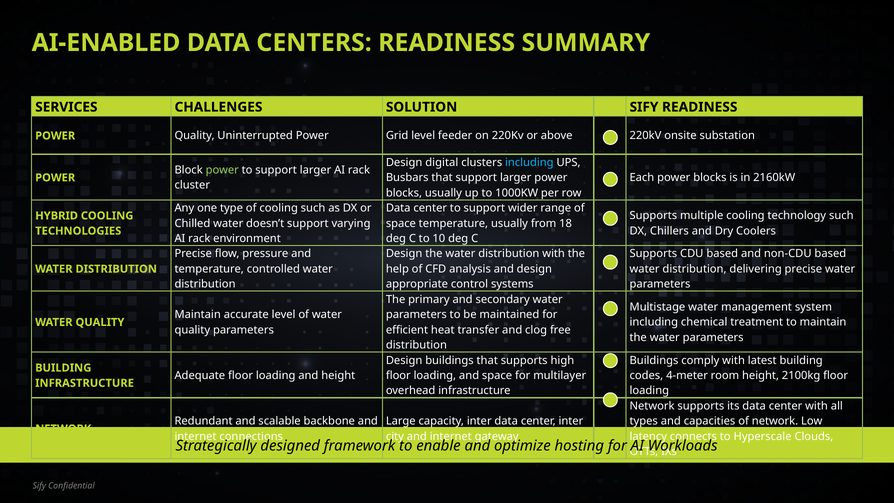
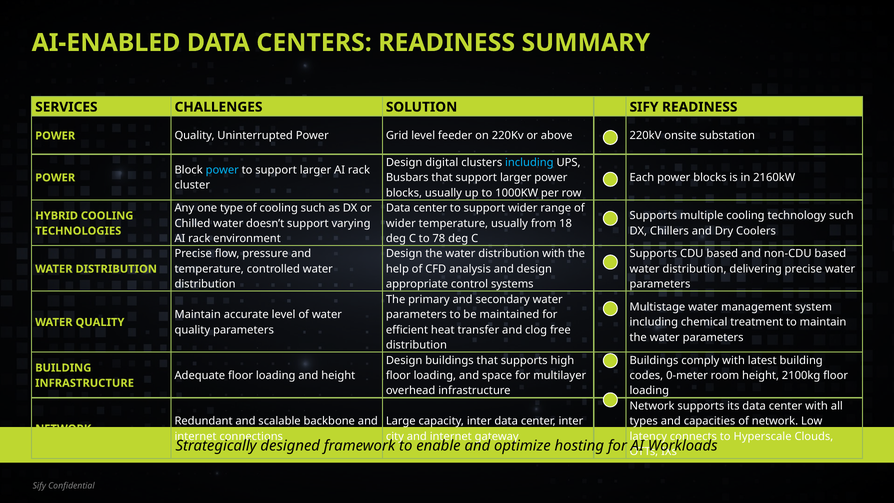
power colour: light green -> light blue (222, 170)
space: space -> wider (401, 223)
10: 10 -> 78 (439, 238)
4-meter: 4-meter -> 0-meter (687, 375)
